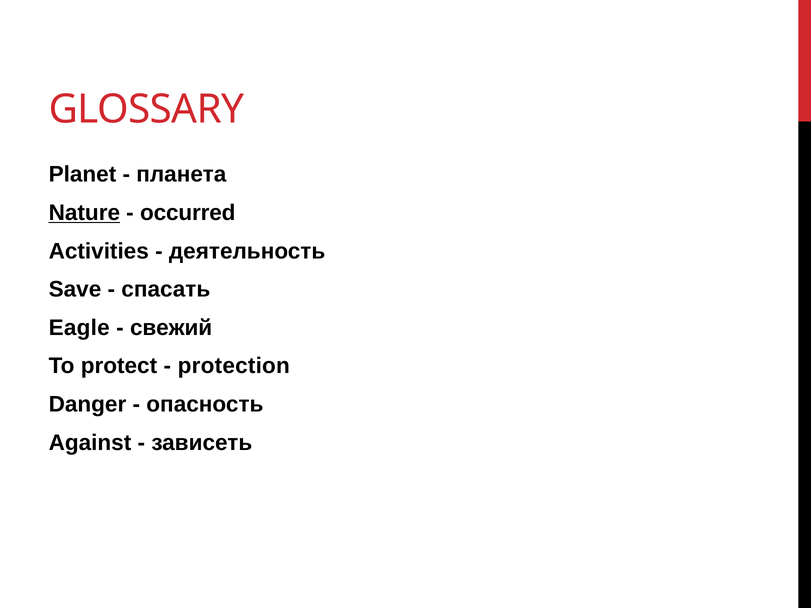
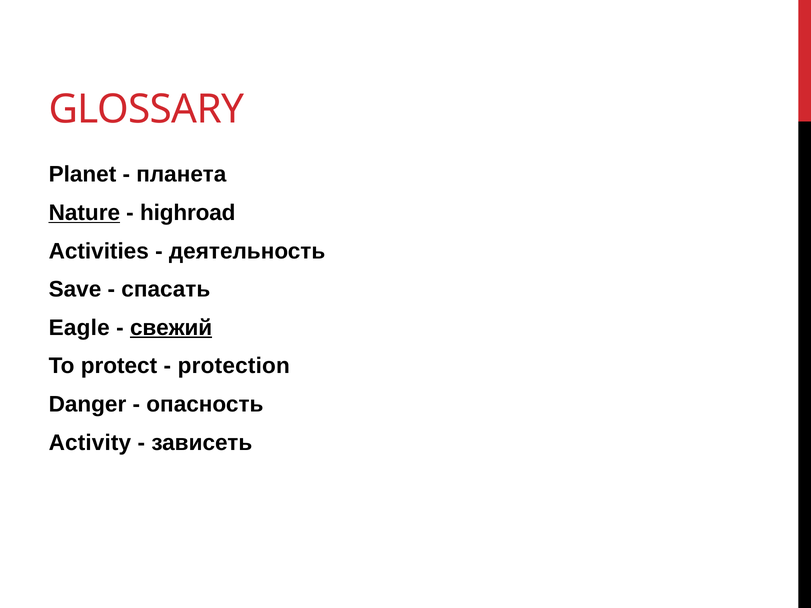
occurred: occurred -> highroad (188, 213)
свежий underline: none -> present (171, 328)
Against: Against -> Activity (90, 443)
